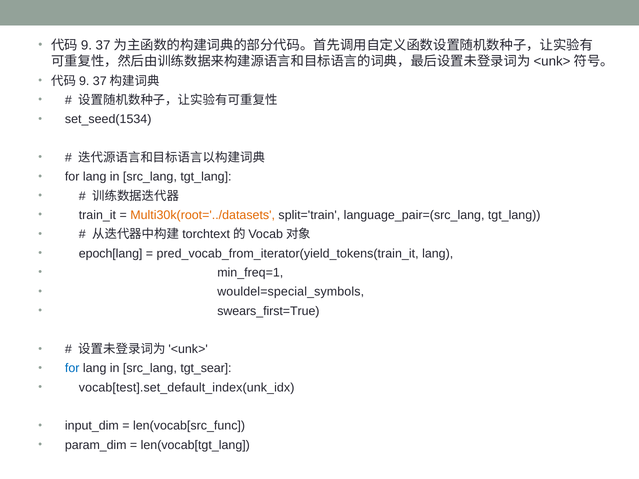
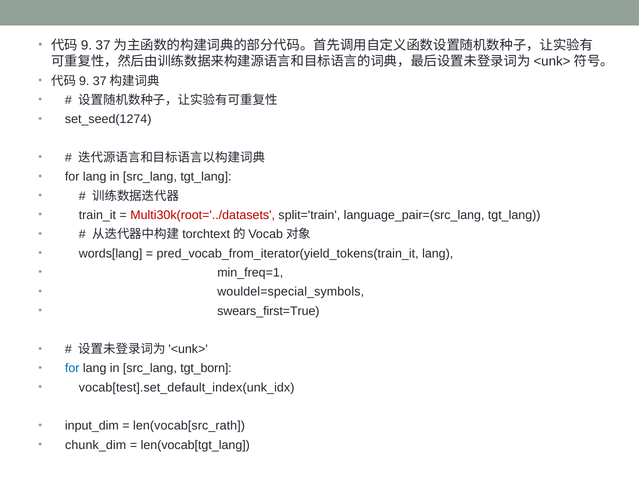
set_seed(1534: set_seed(1534 -> set_seed(1274 (108, 119)
Multi30k(root='../datasets colour: orange -> red (203, 215)
epoch[lang: epoch[lang -> words[lang (111, 254)
tgt_sear: tgt_sear -> tgt_born (206, 369)
len(vocab[src_func: len(vocab[src_func -> len(vocab[src_rath (189, 426)
param_dim: param_dim -> chunk_dim (96, 445)
